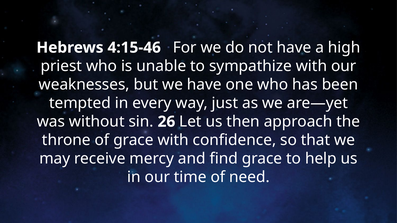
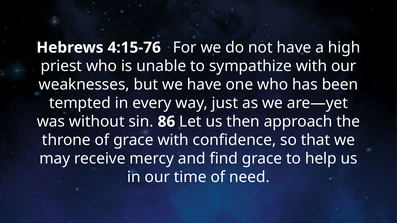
4:15-46: 4:15-46 -> 4:15-76 (134, 48)
26: 26 -> 86 (166, 122)
